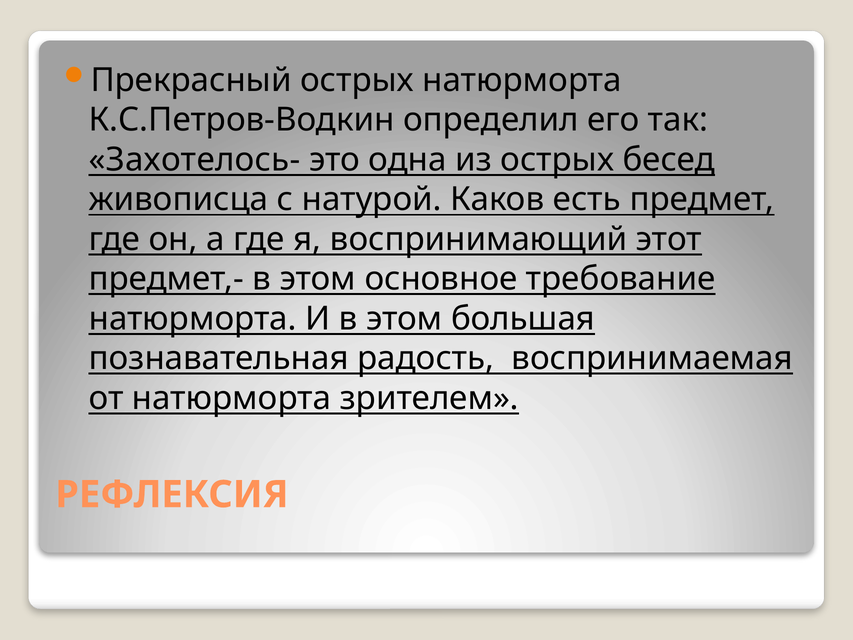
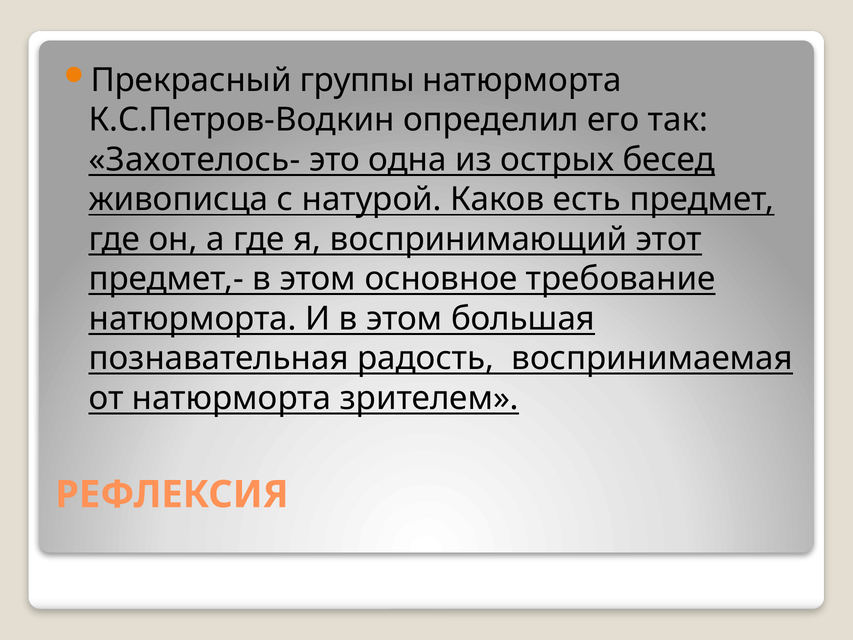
Прекрасный острых: острых -> группы (357, 80)
